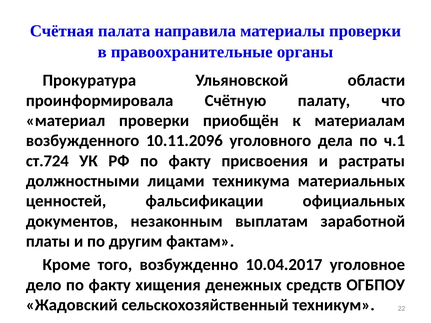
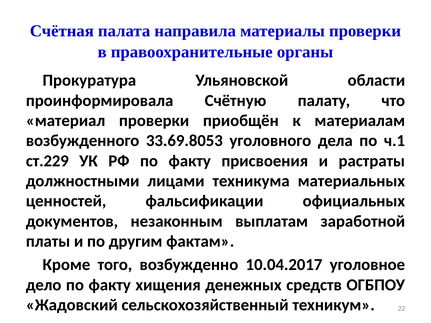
10.11.2096: 10.11.2096 -> 33.69.8053 (184, 141)
ст.724: ст.724 -> ст.229 (47, 161)
